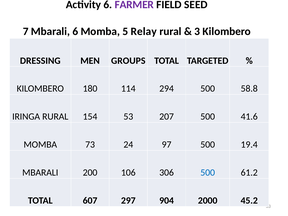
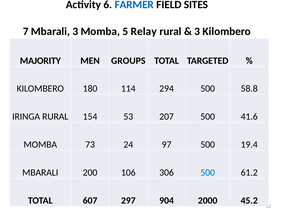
FARMER colour: purple -> blue (134, 5)
SEED: SEED -> SITES (196, 5)
Mbarali 6: 6 -> 3 (75, 31)
DRESSING: DRESSING -> MAJORITY (40, 61)
